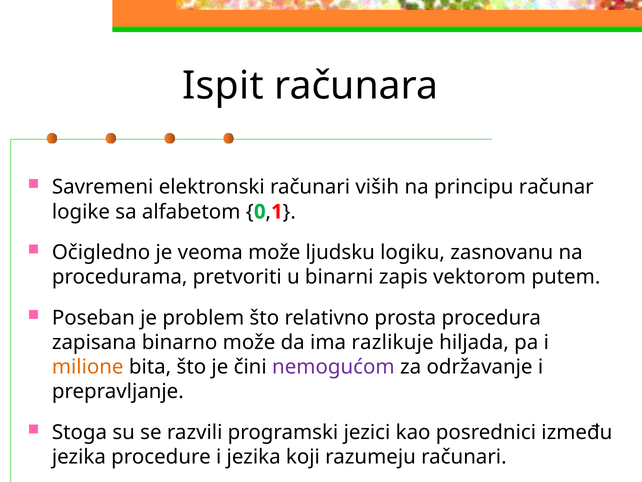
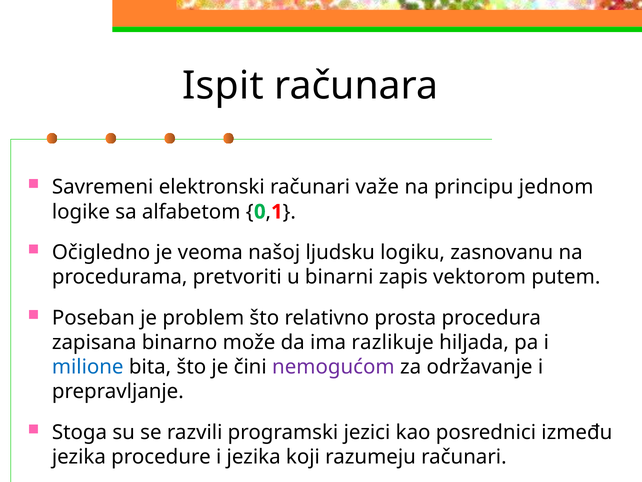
viših: viših -> važe (377, 187)
računar: računar -> jednom (556, 187)
veoma može: može -> našoj (274, 252)
milione colour: orange -> blue (88, 367)
